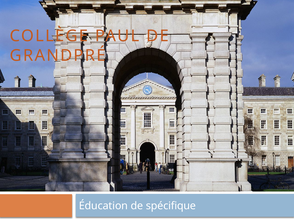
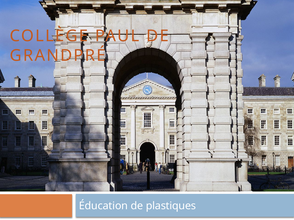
spécifique: spécifique -> plastiques (171, 206)
